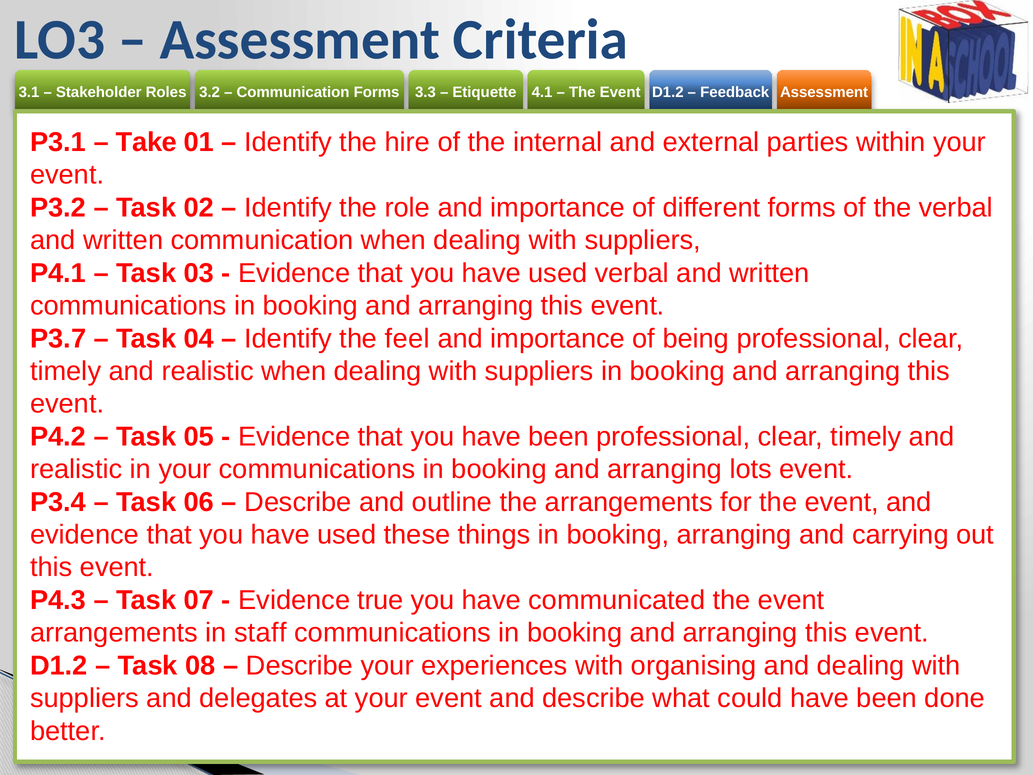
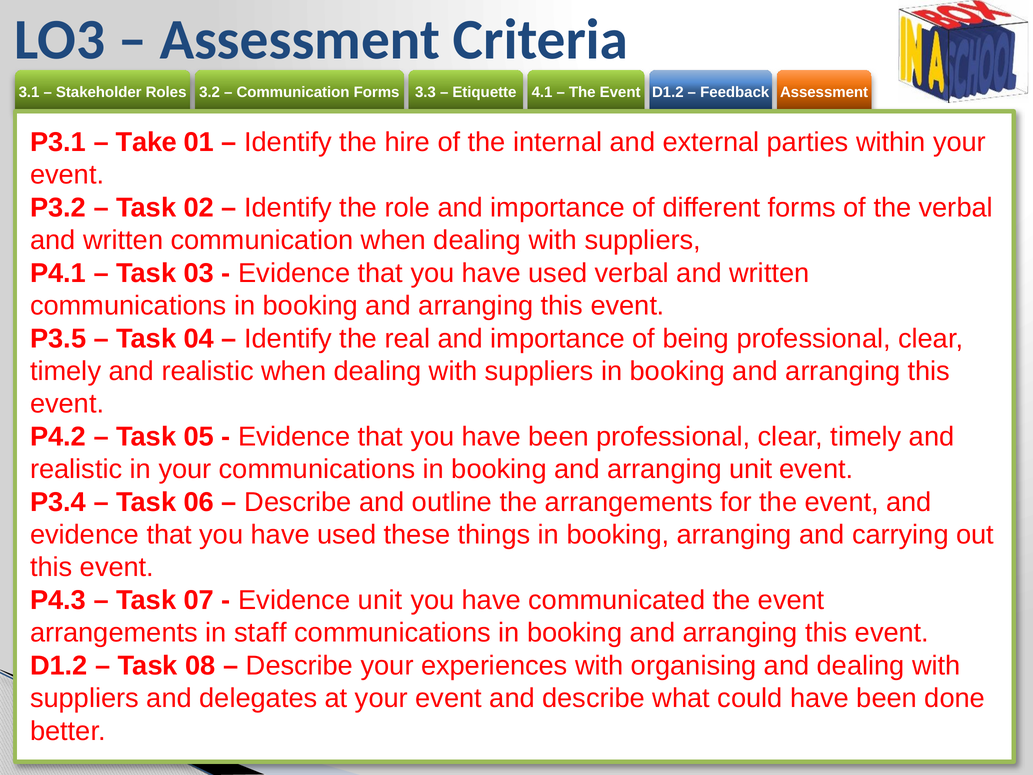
P3.7: P3.7 -> P3.5 (58, 338)
feel: feel -> real (407, 338)
arranging lots: lots -> unit (751, 469)
Evidence true: true -> unit (380, 600)
